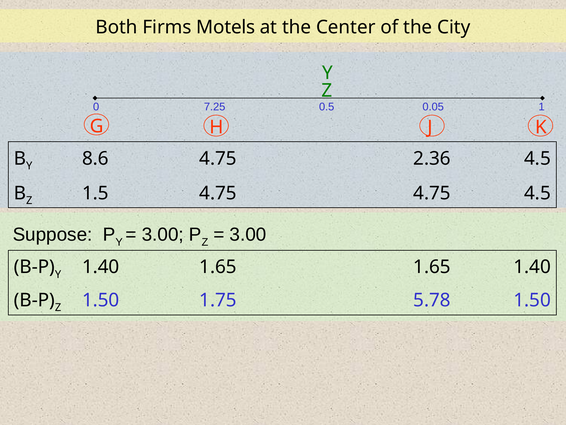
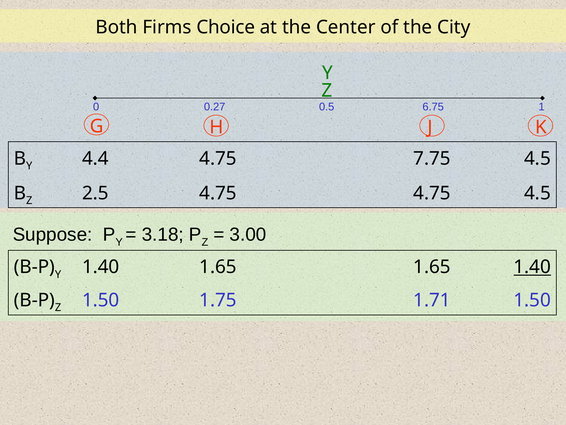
Motels: Motels -> Choice (226, 27)
7.25: 7.25 -> 0.27 (215, 107)
0.05: 0.05 -> 6.75 (433, 107)
8.6: 8.6 -> 4.4 (95, 158)
2.36: 2.36 -> 7.75 (432, 158)
1.5: 1.5 -> 2.5 (95, 193)
3.00: 3.00 -> 3.18 (163, 234)
1.40 underline: none -> present (532, 267)
5.78: 5.78 -> 1.71 (432, 300)
